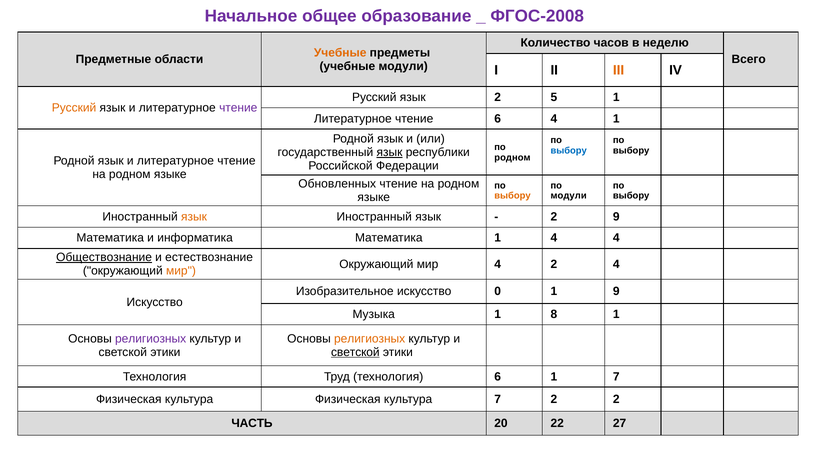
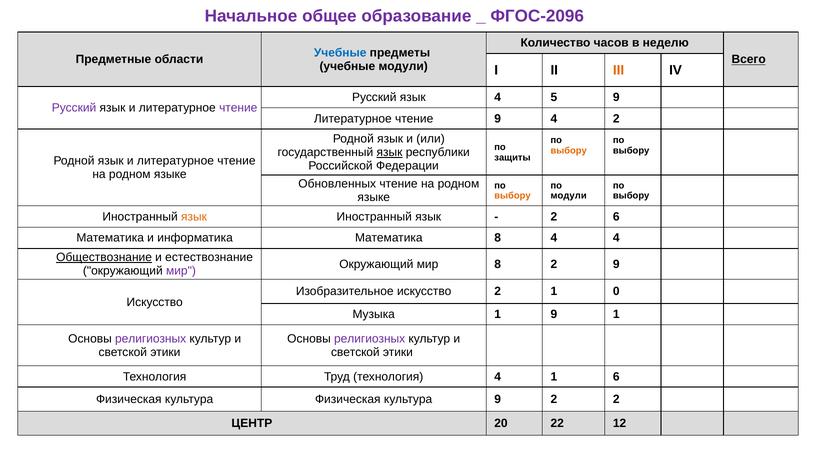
ФГОС-2008: ФГОС-2008 -> ФГОС-2096 (537, 16)
Учебные colour: orange -> blue (340, 53)
Всего underline: none -> present (749, 59)
язык 2: 2 -> 4 (498, 97)
5 1: 1 -> 9 (616, 97)
Русский colour: orange -> purple (74, 108)
чтение 6: 6 -> 9 (498, 119)
4 1: 1 -> 2 (616, 119)
выбору colour: blue -> orange (569, 151)
родном: родном -> защиты (512, 157)
2 9: 9 -> 6 (616, 217)
Математика 1: 1 -> 8 (498, 238)
мир 4: 4 -> 8 (498, 264)
2 4: 4 -> 9 (616, 264)
мир colour: orange -> purple (181, 271)
искусство 0: 0 -> 2 (498, 291)
1 9: 9 -> 0 (616, 291)
1 8: 8 -> 9 (554, 314)
религиозных colour: orange -> purple (370, 339)
светской underline: present -> none (355, 352)
технология 6: 6 -> 4 (498, 377)
1 7: 7 -> 6 (616, 377)
культура 7: 7 -> 9 (498, 399)
ЧАСТЬ: ЧАСТЬ -> ЦЕНТР (252, 423)
27: 27 -> 12 (620, 423)
